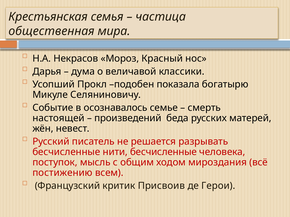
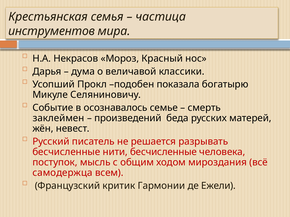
общественная: общественная -> инструментов (52, 31)
настоящей: настоящей -> заклеймен (58, 118)
постижению: постижению -> самодержца (62, 173)
Присвоив: Присвоив -> Гармонии (161, 186)
Герои: Герои -> Ежели (218, 186)
